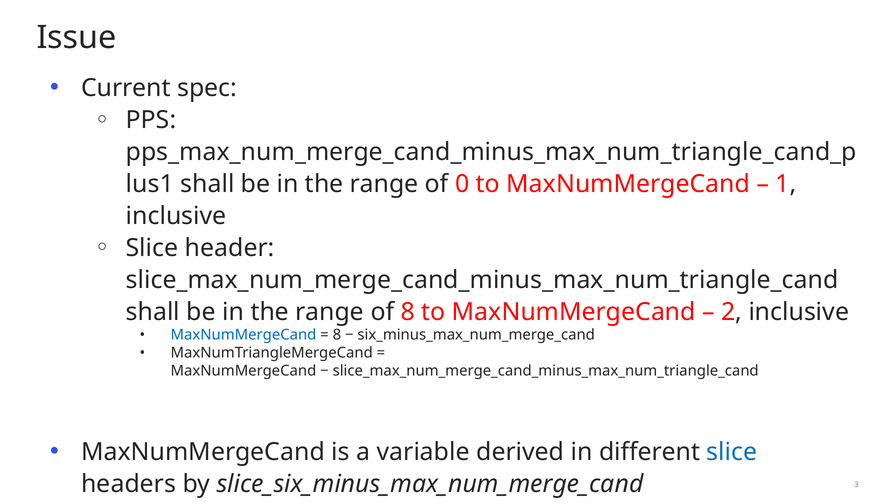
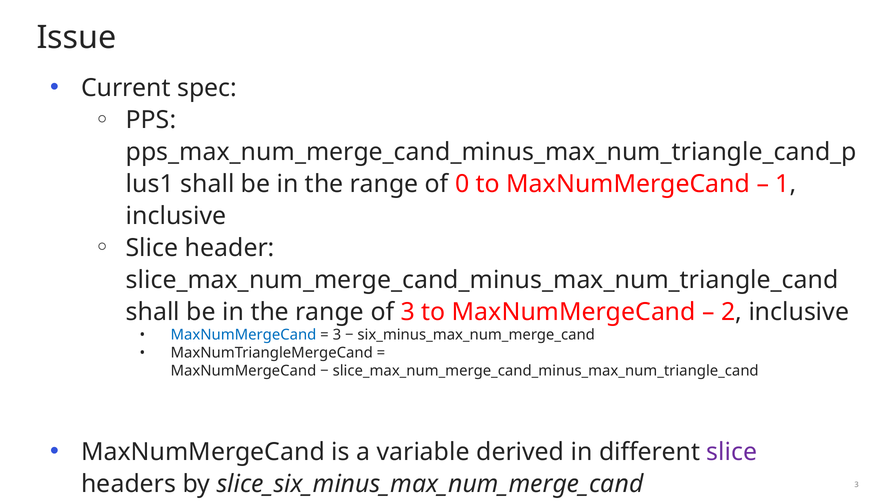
of 8: 8 -> 3 (408, 311)
8: 8 -> 3 (337, 335)
slice colour: blue -> purple (732, 451)
